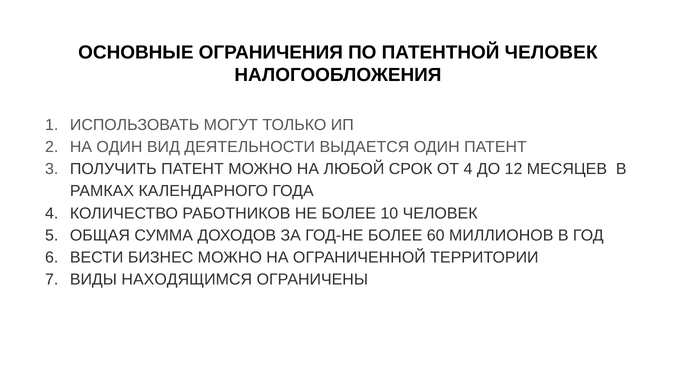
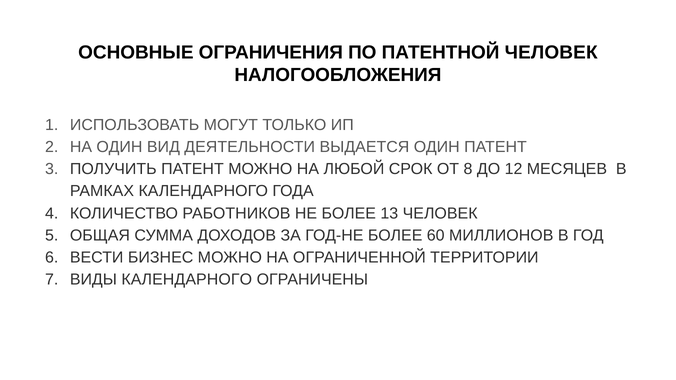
ОТ 4: 4 -> 8 (468, 169)
10: 10 -> 13 (389, 213)
ВИДЫ НАХОДЯЩИМСЯ: НАХОДЯЩИМСЯ -> КАЛЕНДАРНОГО (187, 280)
